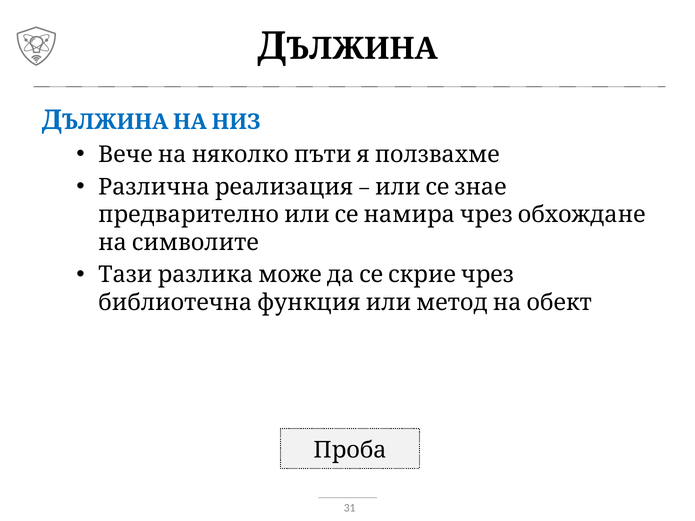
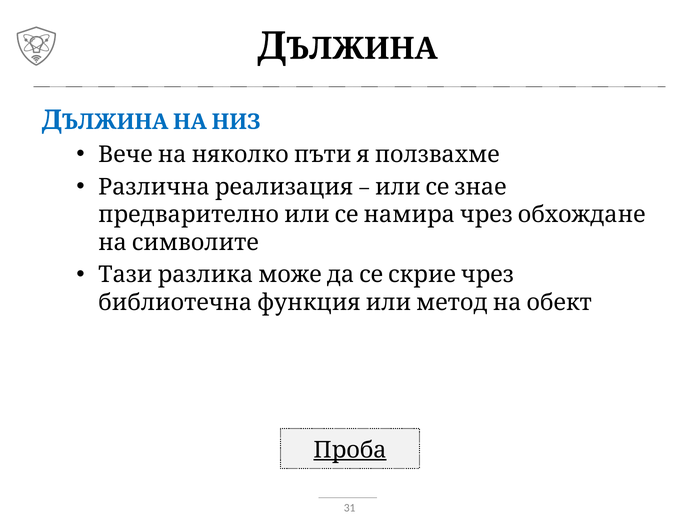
Проба underline: none -> present (350, 450)
